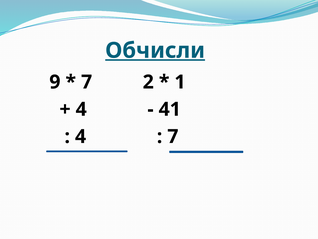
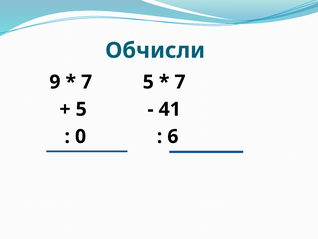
Обчисли underline: present -> none (155, 50)
7 2: 2 -> 5 (148, 82)
1: 1 -> 7 (180, 82)
4: 4 -> 5 (81, 109)
4: 4 -> 0 (81, 136)
7: 7 -> 6 (173, 136)
